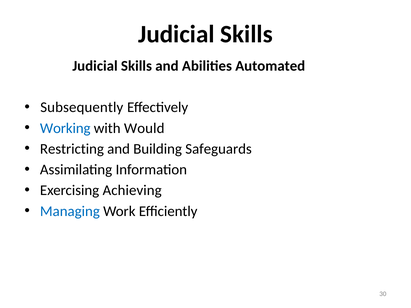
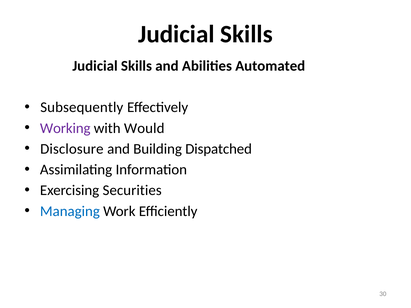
Working colour: blue -> purple (65, 128)
Restricting: Restricting -> Disclosure (72, 149)
Safeguards: Safeguards -> Dispatched (219, 149)
Achieving: Achieving -> Securities (132, 191)
